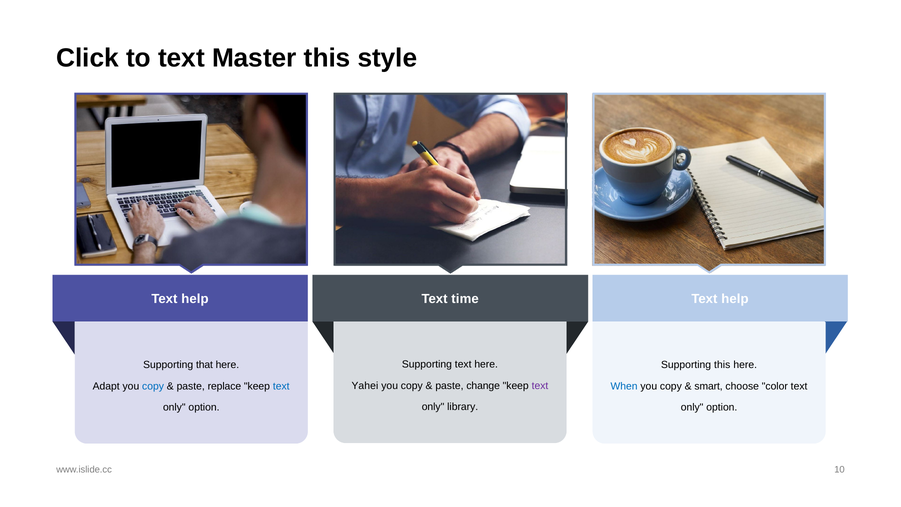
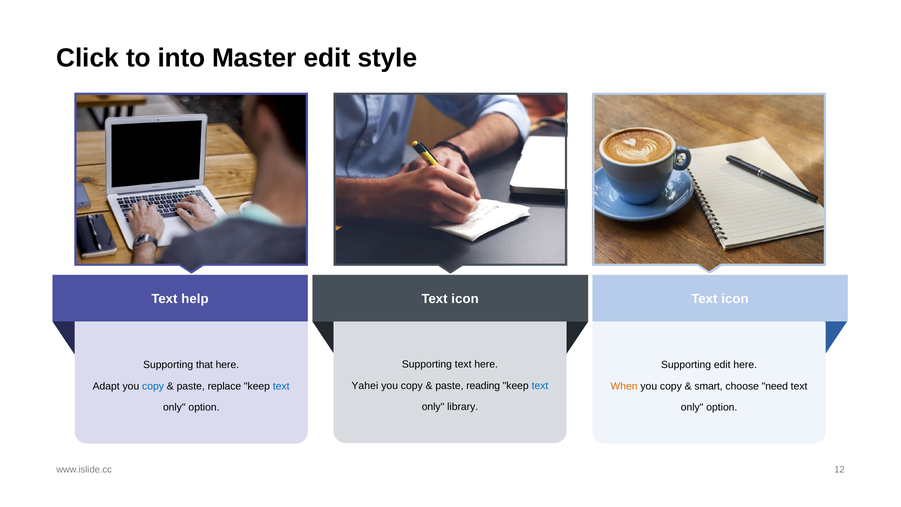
to text: text -> into (182, 58)
Master this: this -> edit (327, 58)
time: time -> icon (465, 299)
help: help -> icon (735, 299)
Supporting this: this -> edit (722, 365)
change: change -> reading (483, 385)
text colour: purple -> blue (540, 385)
When colour: blue -> orange (624, 386)
color: color -> need (775, 386)
10: 10 -> 12 (839, 469)
